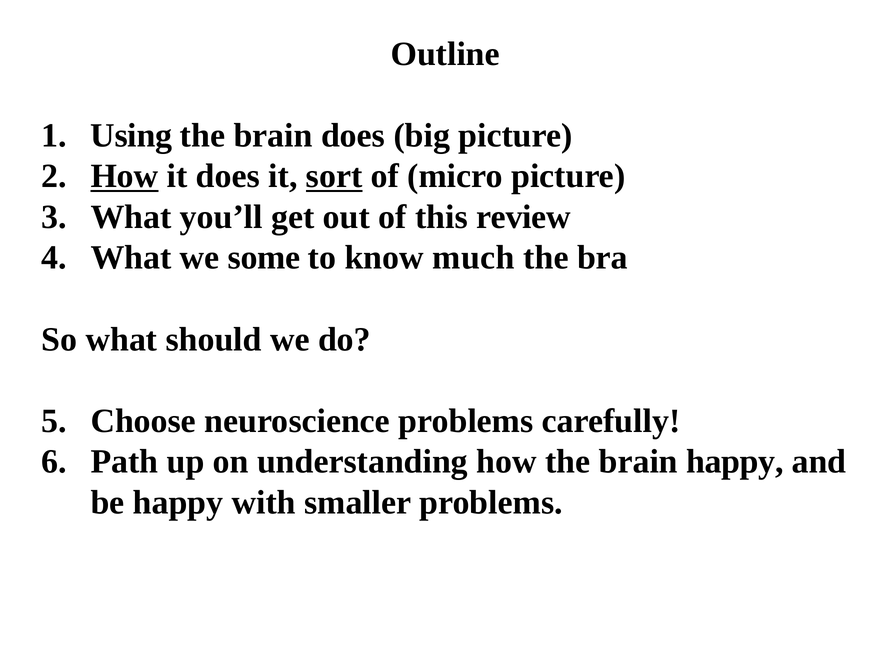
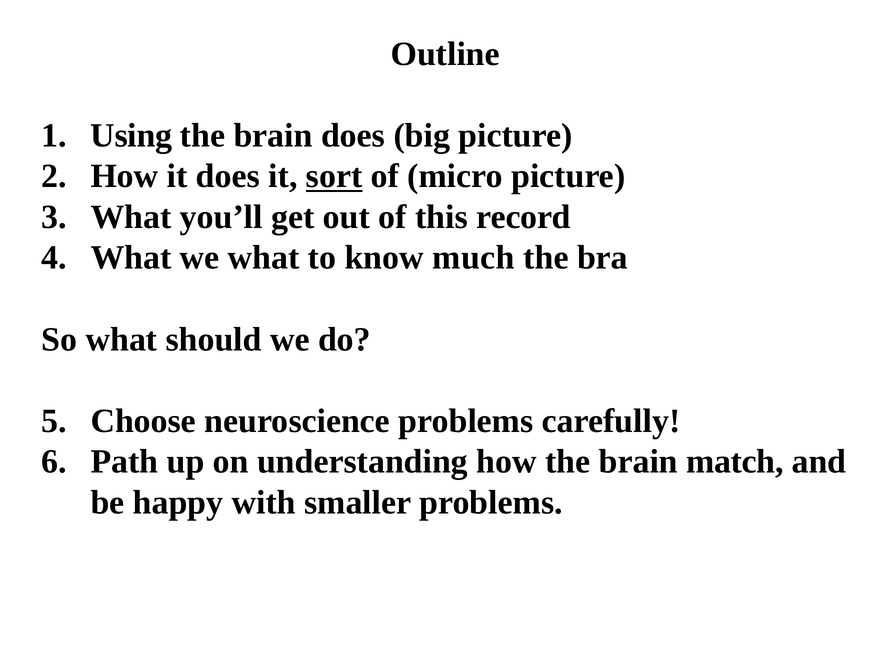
How underline: present -> none (124, 176)
review: review -> record (523, 217)
we some: some -> what (264, 258)
brain happy: happy -> match (735, 461)
